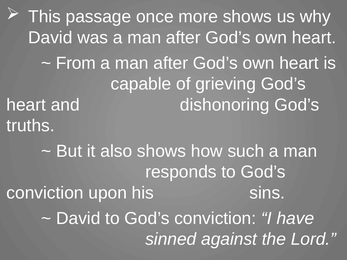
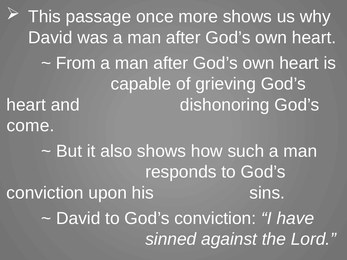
truths: truths -> come (30, 126)
